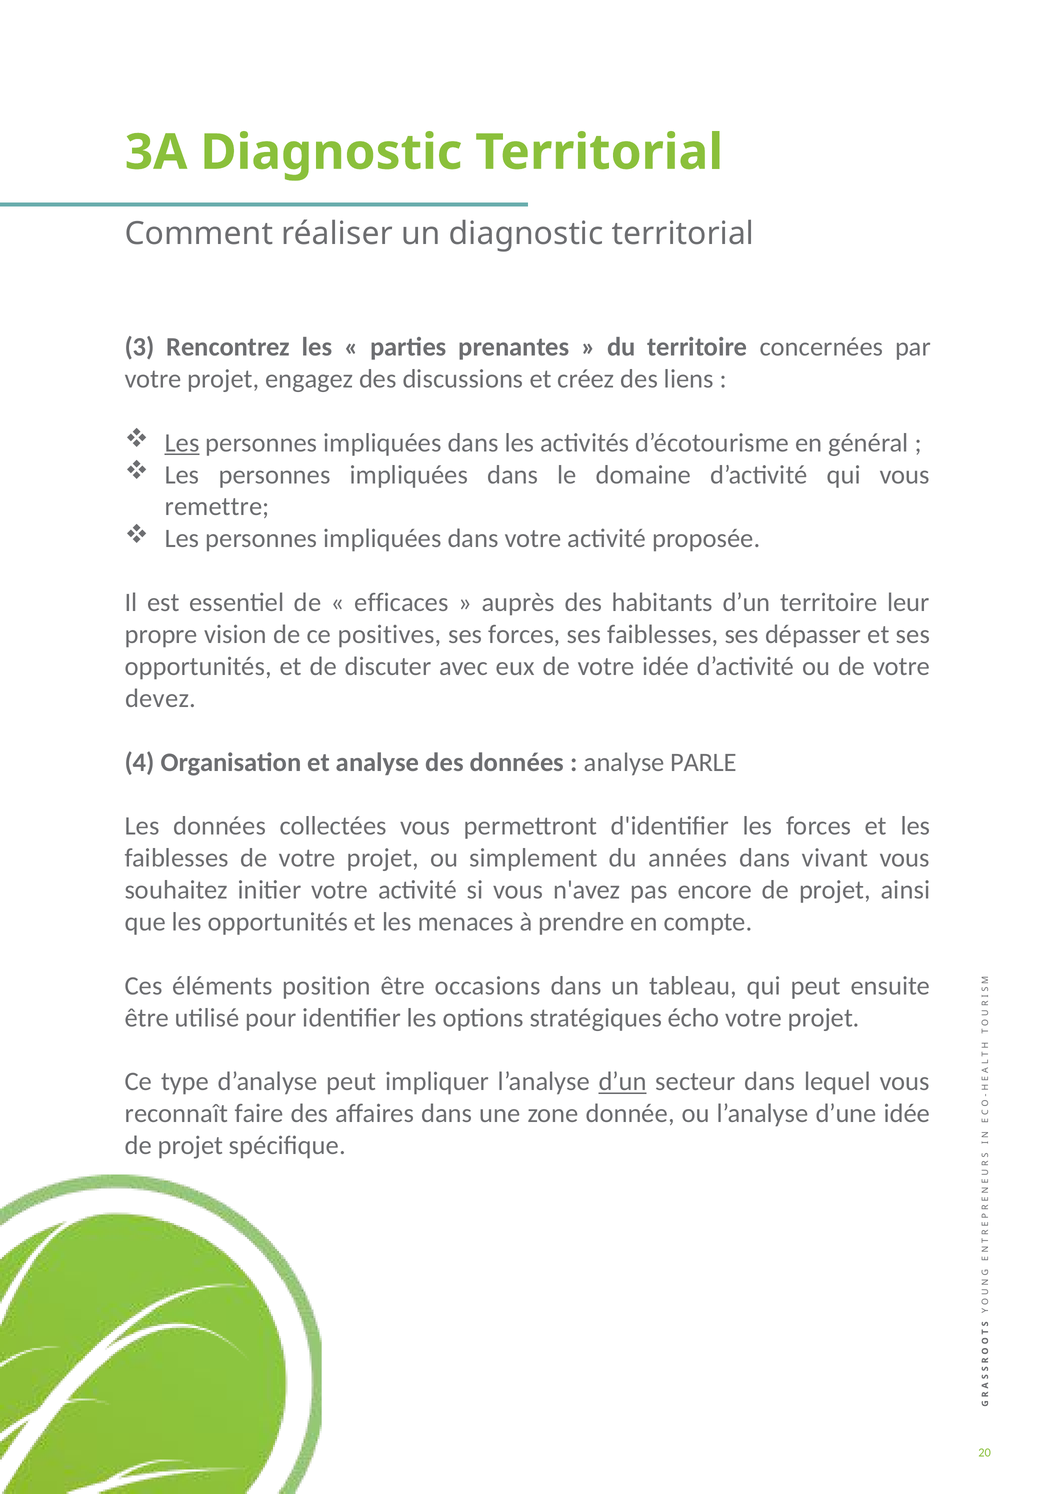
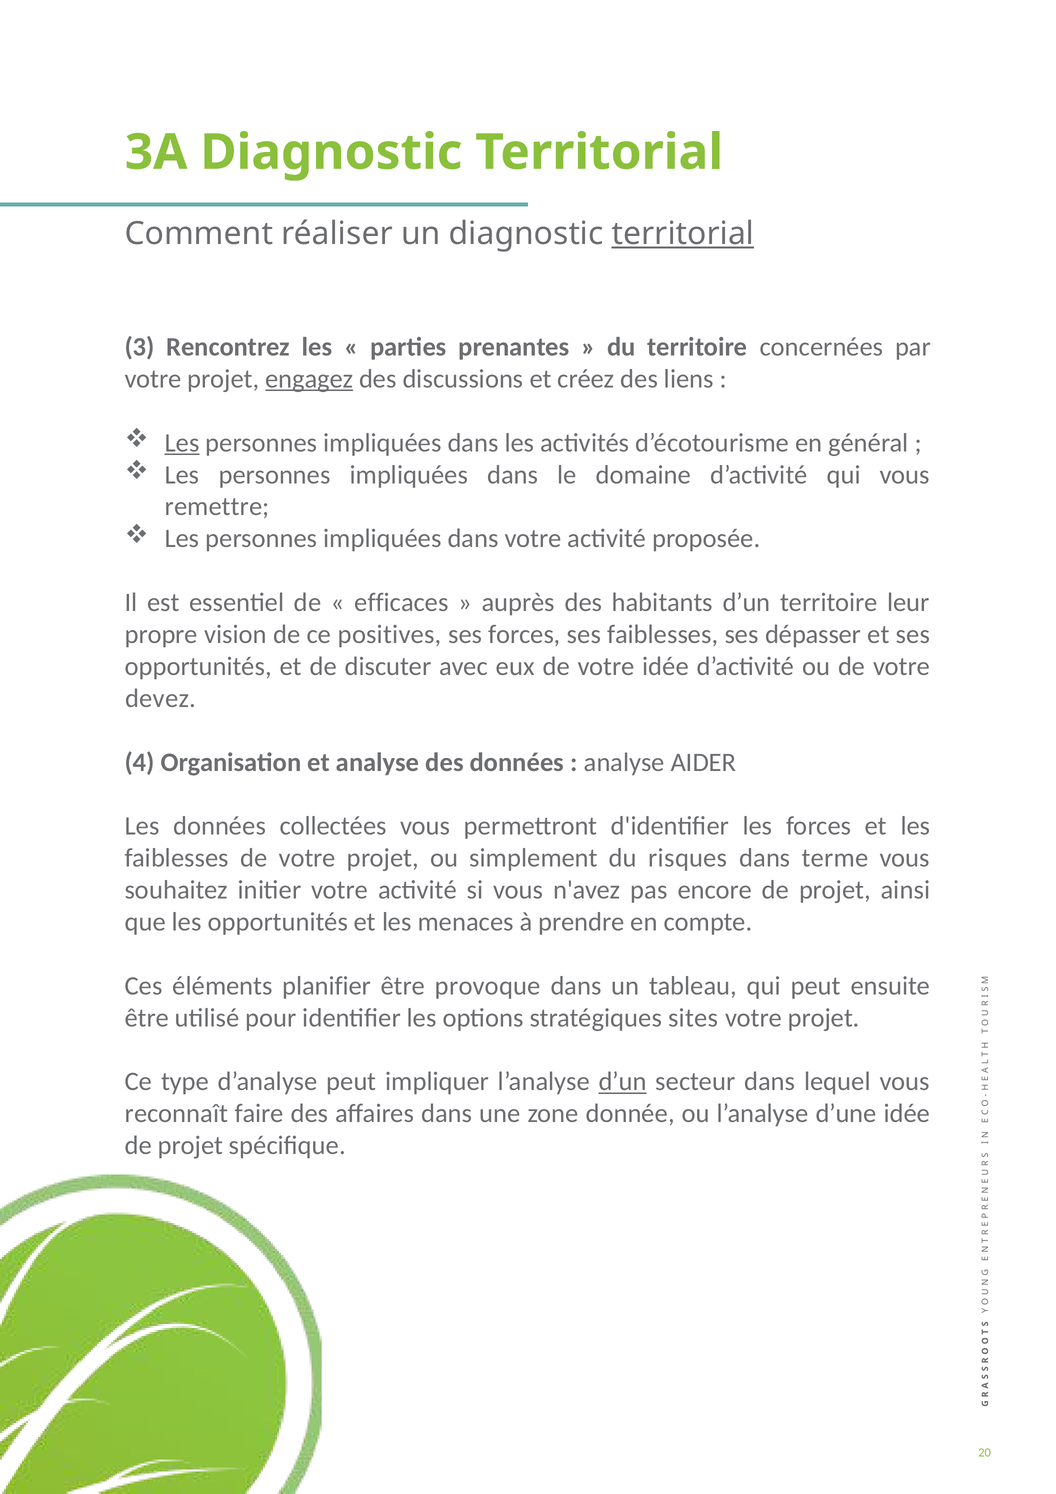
territorial underline: none -> present (683, 234)
engagez underline: none -> present (309, 379)
PARLE: PARLE -> AIDER (703, 762)
années: années -> risques (688, 858)
vivant: vivant -> terme (835, 858)
position: position -> planifier (327, 986)
occasions: occasions -> provoque (488, 986)
écho: écho -> sites (693, 1017)
